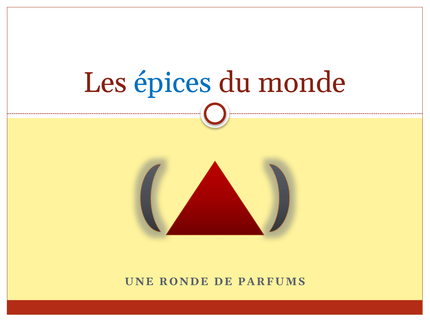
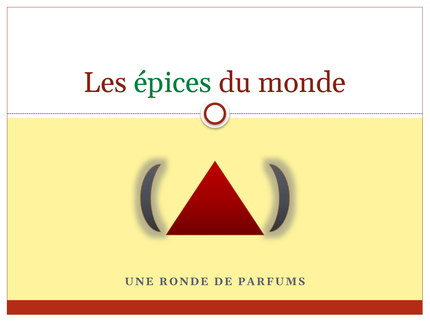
épices colour: blue -> green (173, 83)
